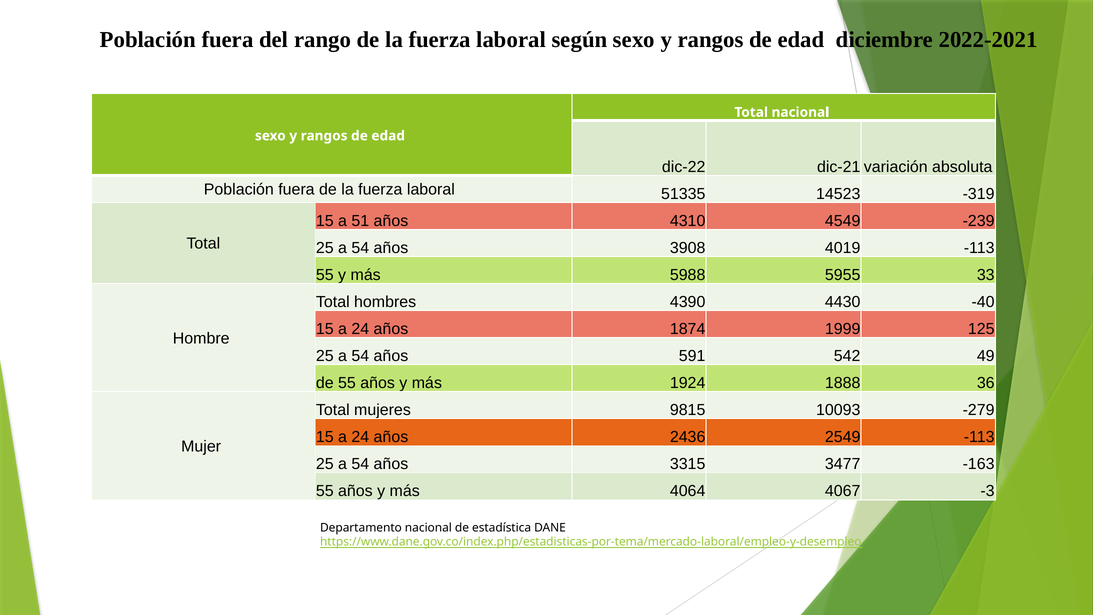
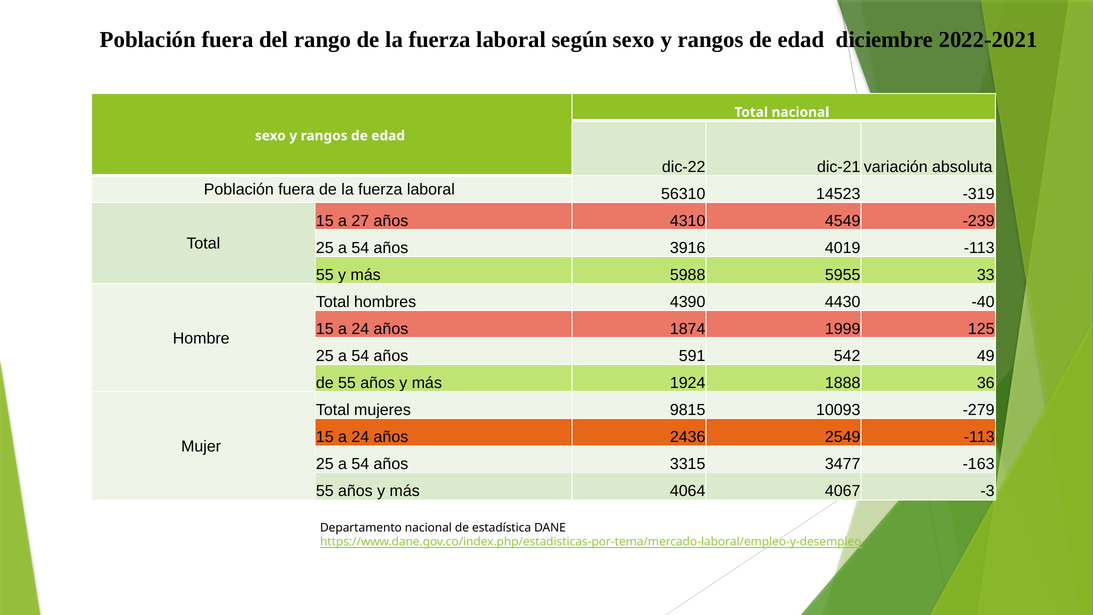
51335: 51335 -> 56310 (683, 194)
51: 51 -> 27 (360, 221)
3908: 3908 -> 3916 (688, 248)
